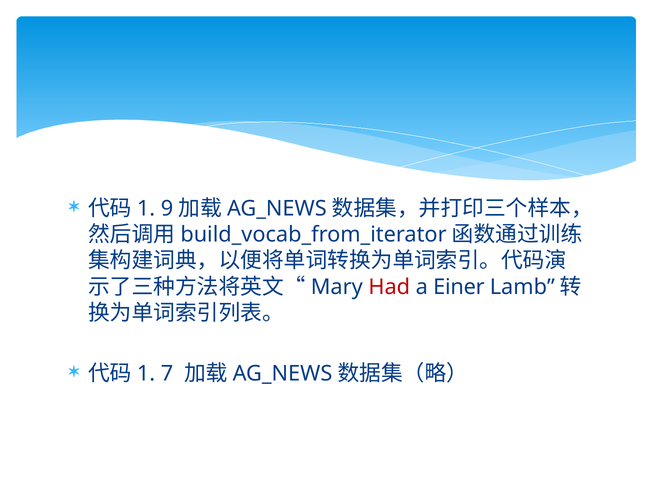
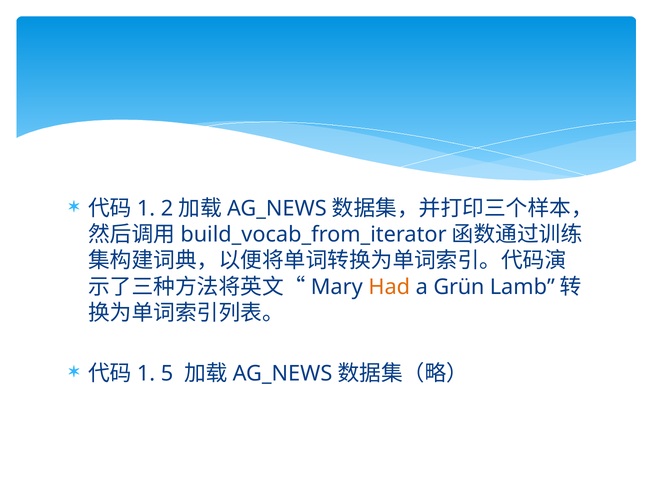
9: 9 -> 2 (167, 209)
Had colour: red -> orange (389, 287)
Einer: Einer -> Grün (459, 287)
7: 7 -> 5 (167, 374)
